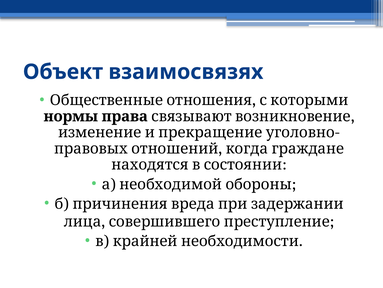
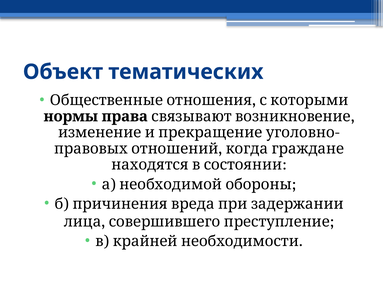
взаимосвязях: взаимосвязях -> тематических (186, 72)
